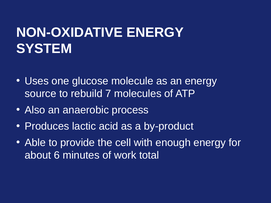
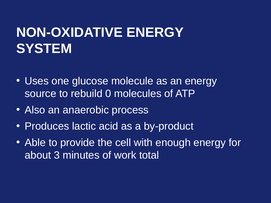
7: 7 -> 0 (108, 94)
6: 6 -> 3 (57, 155)
